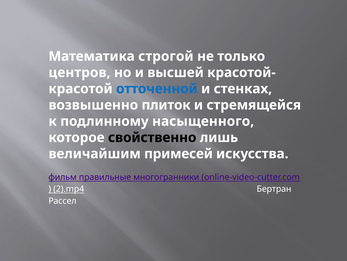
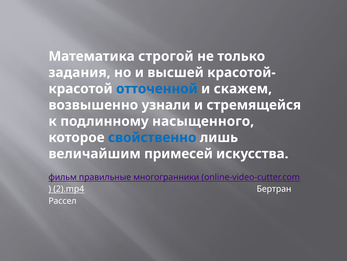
центров: центров -> задания (80, 72)
стенках: стенках -> скажем (243, 89)
плиток: плиток -> узнали (166, 105)
свойственно colour: black -> blue (152, 137)
